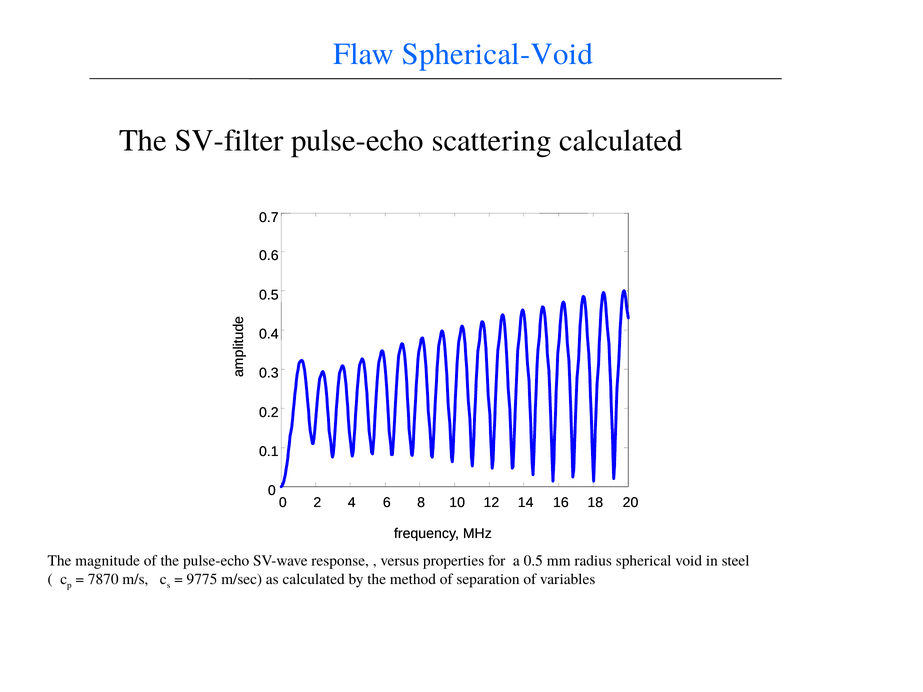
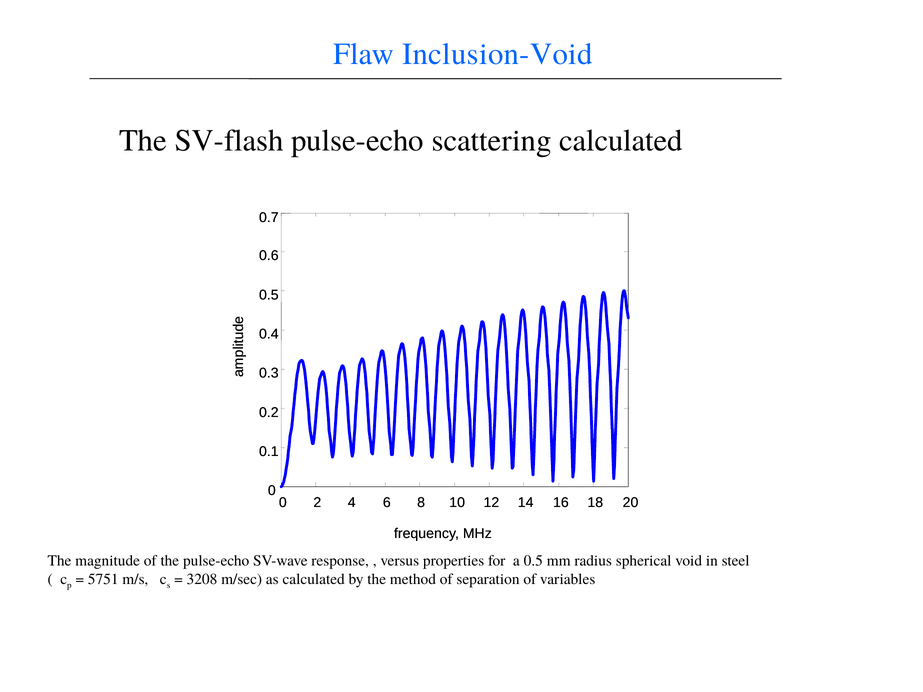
Spherical-Void: Spherical-Void -> Inclusion-Void (497, 54)
SV-filter: SV-filter -> SV-flash (229, 141)
7870: 7870 -> 5751 (103, 579)
9775: 9775 -> 3208 (202, 579)
